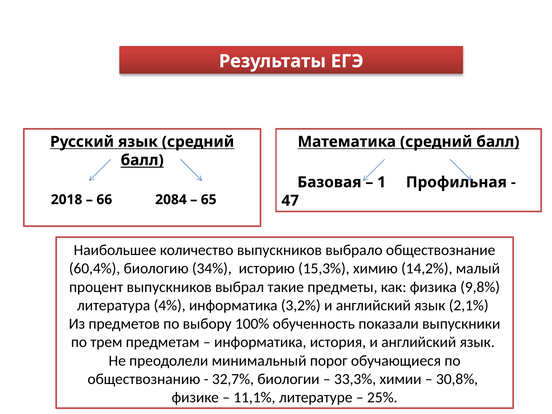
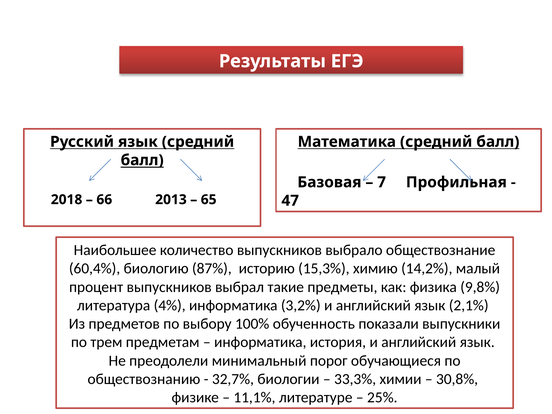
1: 1 -> 7 (382, 182)
2084: 2084 -> 2013 (171, 200)
34%: 34% -> 87% (212, 269)
